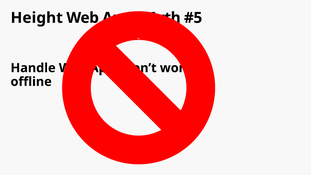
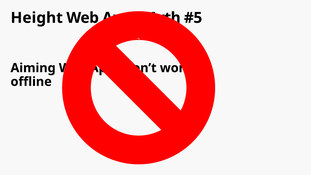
Handle: Handle -> Aiming (33, 68)
